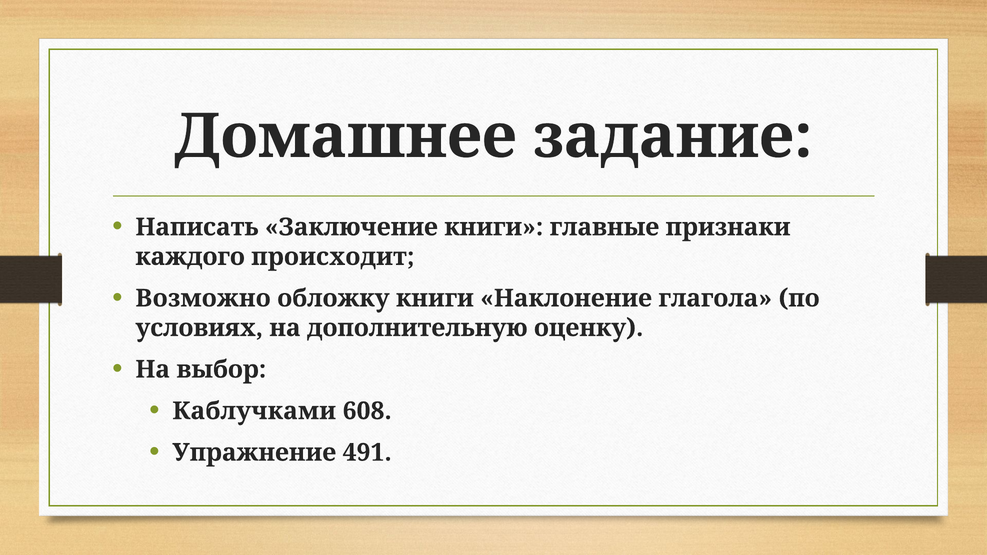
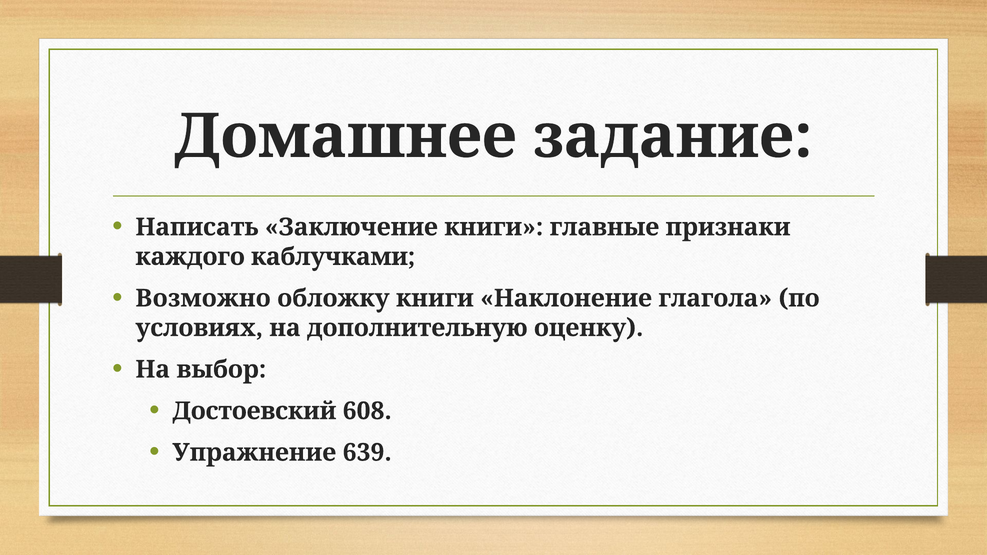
происходит: происходит -> каблучками (333, 257)
Каблучками: Каблучками -> Достоевский (254, 411)
491: 491 -> 639 (367, 453)
